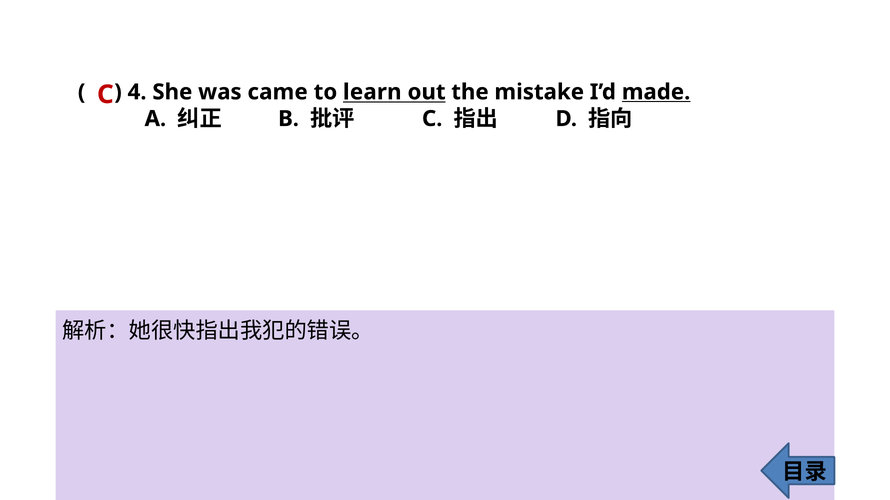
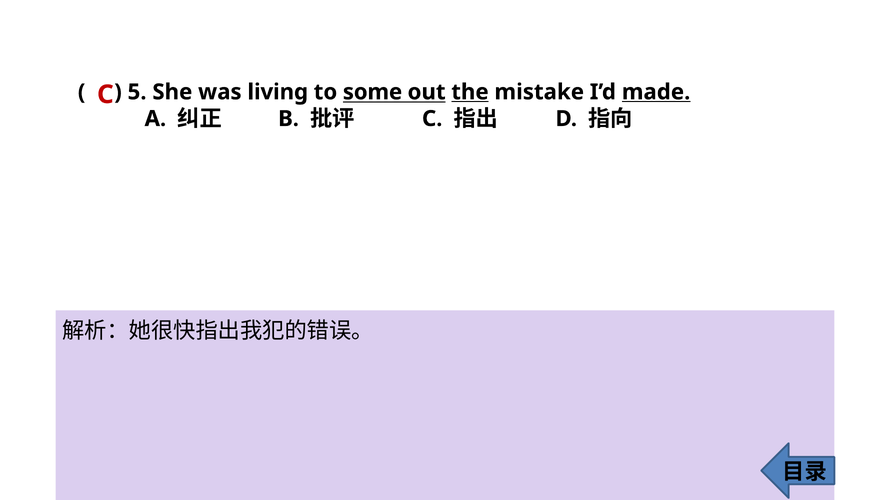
4: 4 -> 5 (137, 92)
came: came -> living (278, 92)
learn: learn -> some (373, 92)
the underline: none -> present (470, 92)
